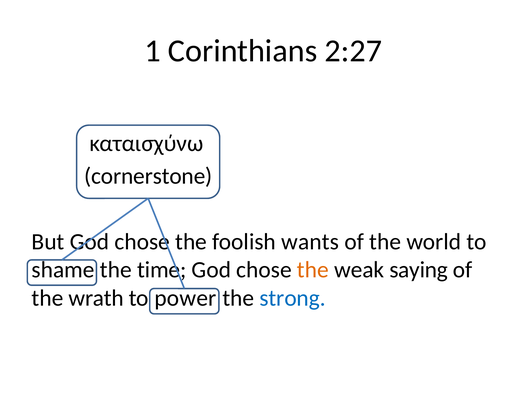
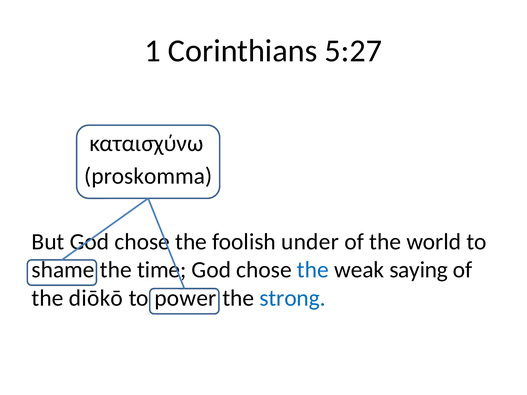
2:27: 2:27 -> 5:27 (353, 51)
cornerstone: cornerstone -> proskomma (148, 176)
wants: wants -> under (310, 242)
the colour: orange -> blue (313, 270)
wrath: wrath -> diōkō (96, 298)
